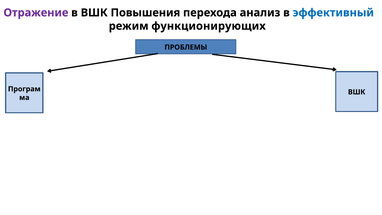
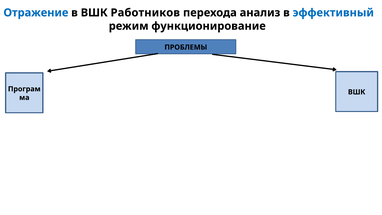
Отражение colour: purple -> blue (36, 13)
Повышения: Повышения -> Работников (145, 13)
функционирующих: функционирующих -> функционирование (209, 26)
